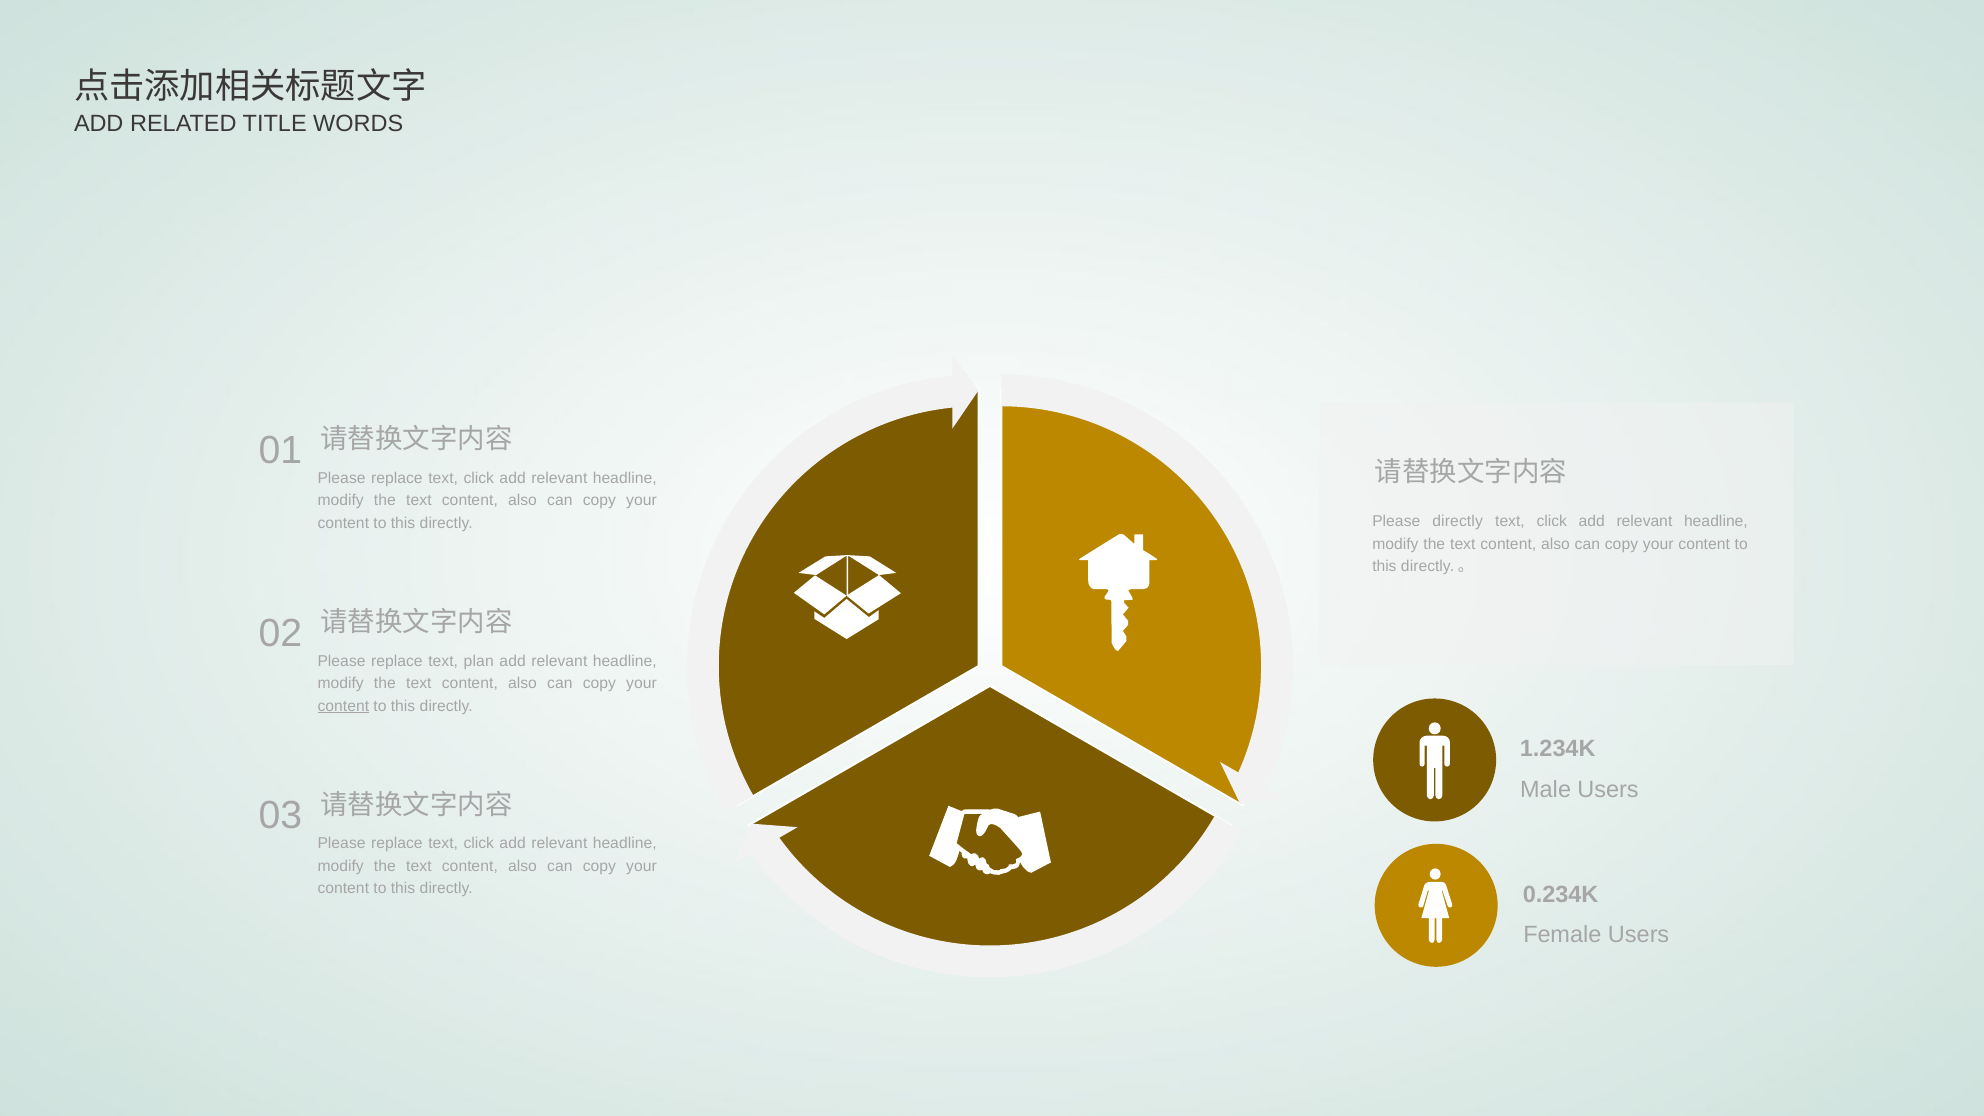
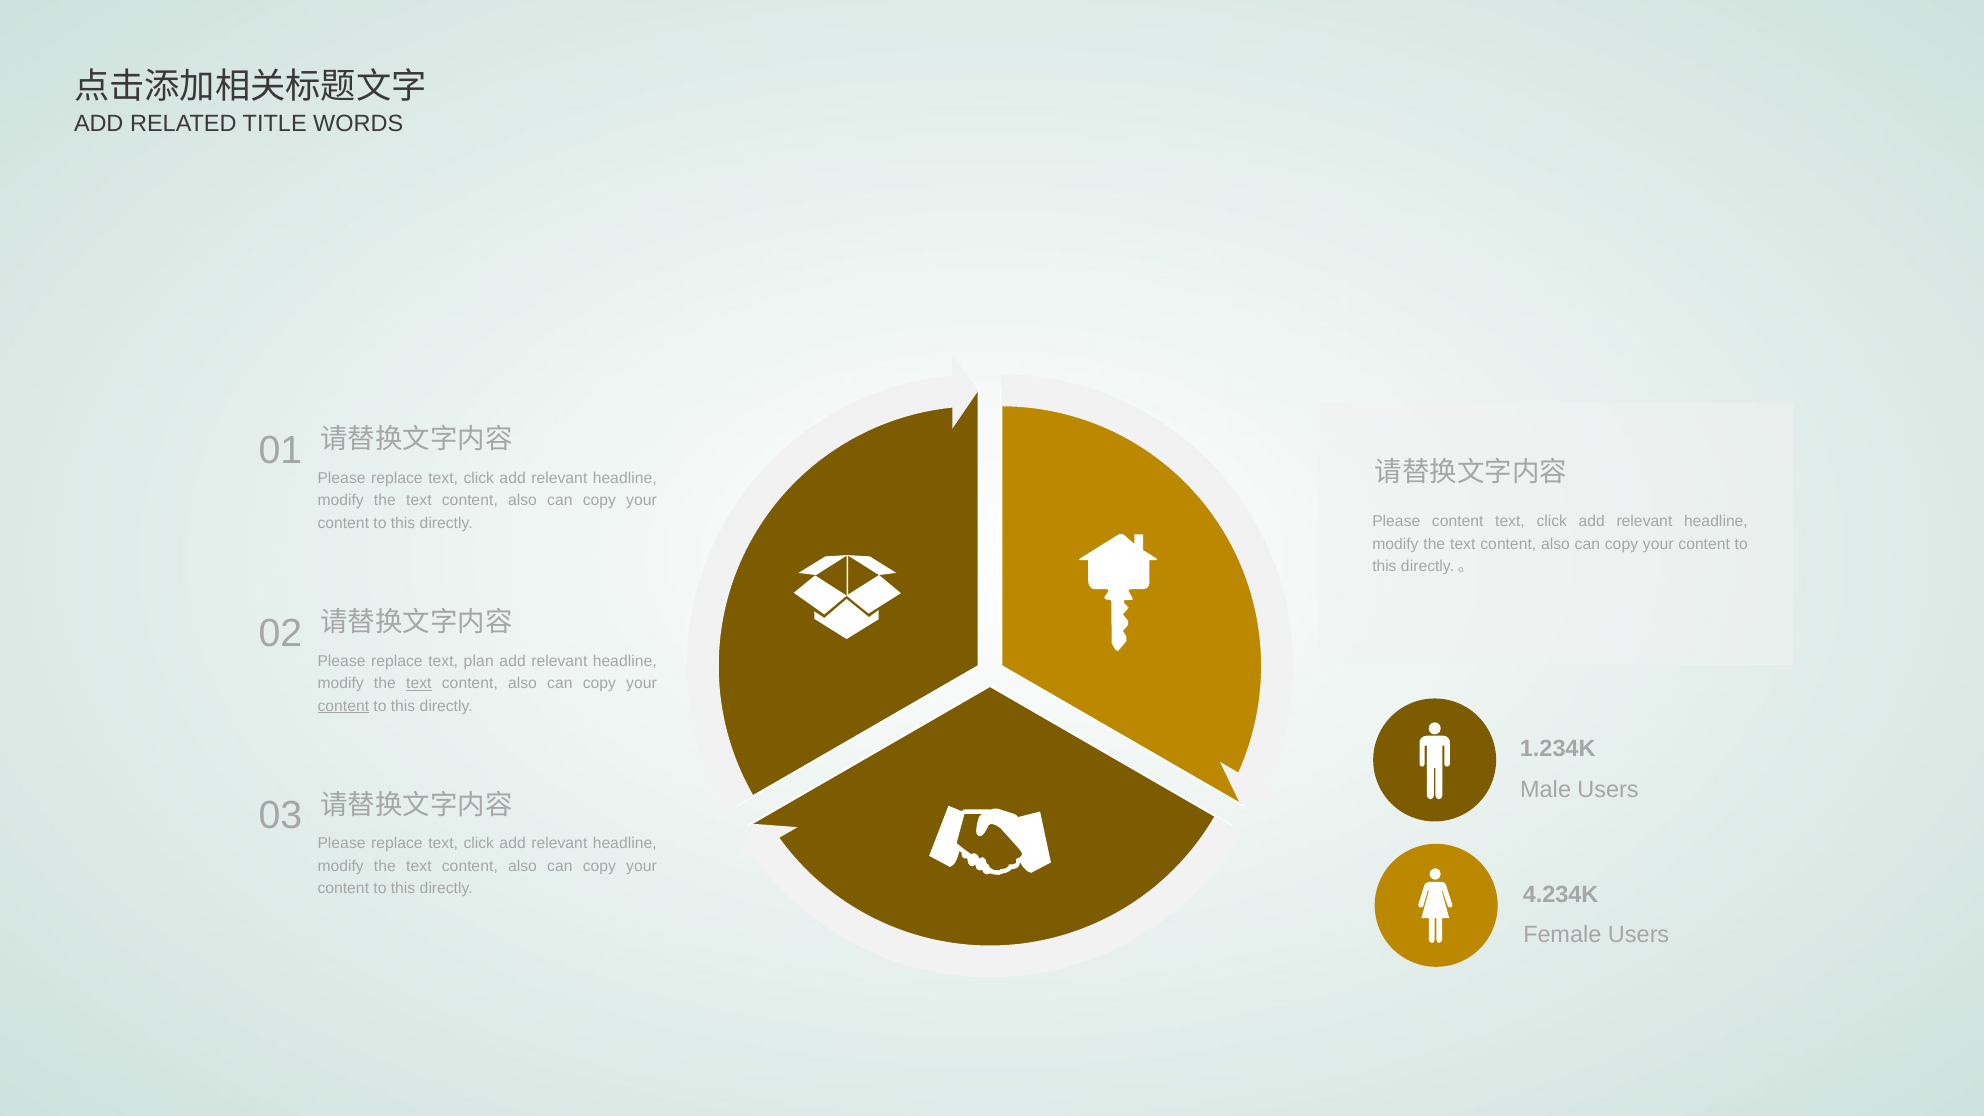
Please directly: directly -> content (1458, 521)
text underline: none -> present (419, 683)
0.234K: 0.234K -> 4.234K (1561, 895)
